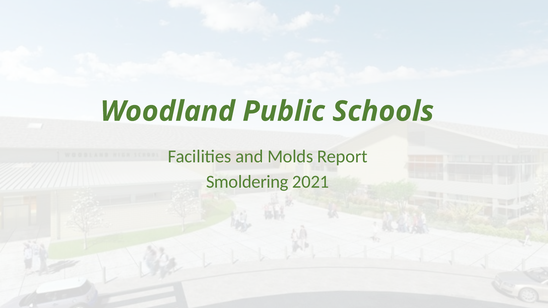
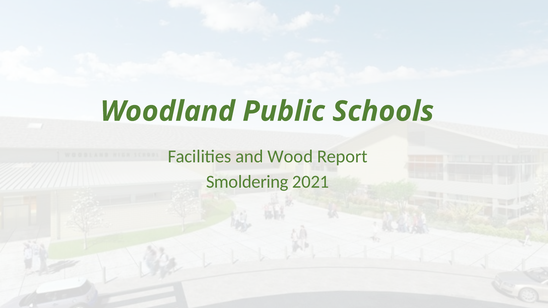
Molds: Molds -> Wood (290, 157)
